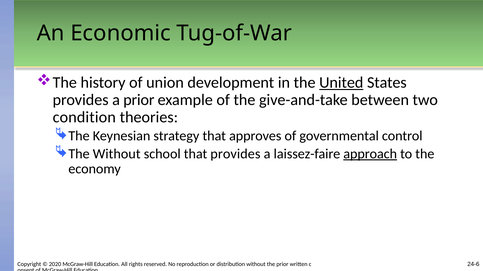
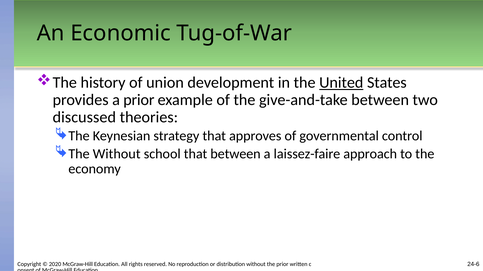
condition: condition -> discussed (84, 118)
that provides: provides -> between (236, 154)
approach underline: present -> none (370, 154)
